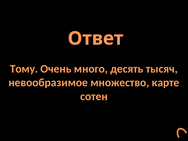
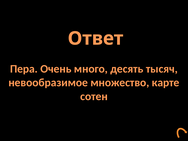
Тому: Тому -> Пера (24, 69)
